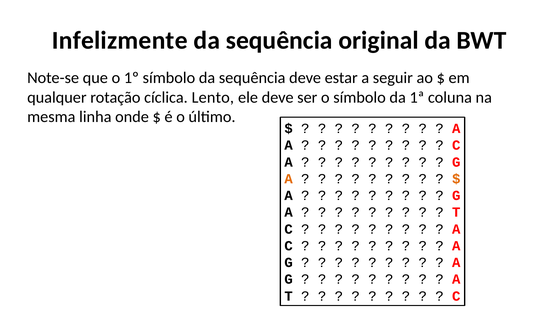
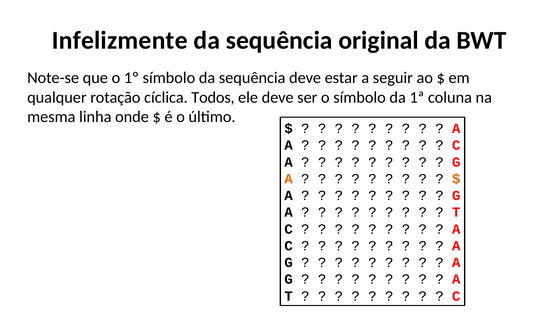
Lento: Lento -> Todos (213, 98)
